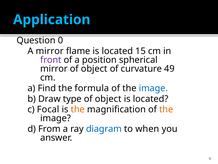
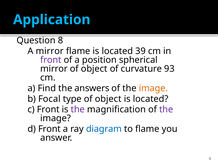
0: 0 -> 8 (60, 40)
15: 15 -> 39 (141, 51)
49: 49 -> 93 (169, 69)
formula: formula -> answers (92, 88)
image colour: blue -> orange (153, 88)
Draw: Draw -> Focal (49, 99)
c Focal: Focal -> Front (48, 109)
the colour: orange -> purple (78, 109)
the colour: orange -> purple (166, 109)
d From: From -> Front (49, 129)
to when: when -> flame (147, 129)
